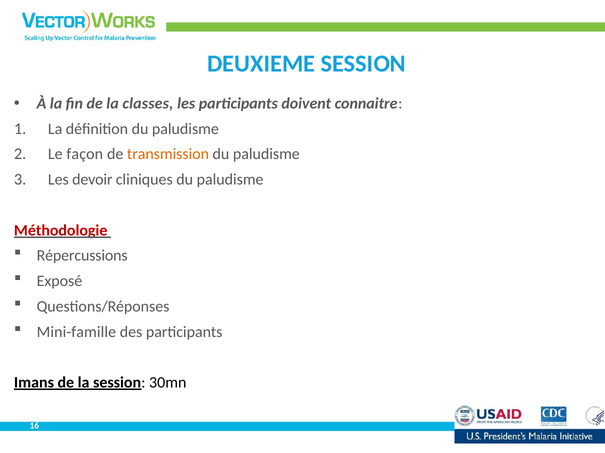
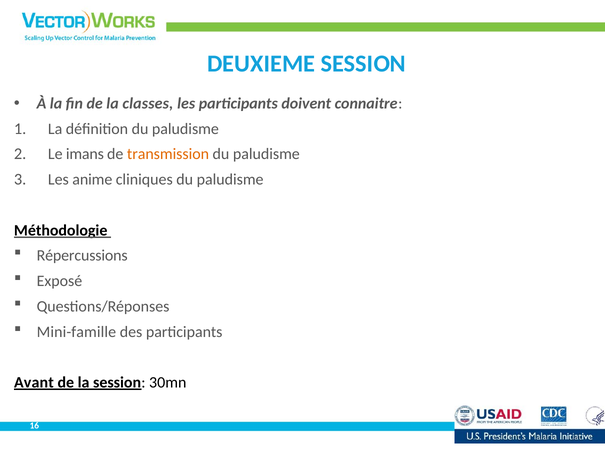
façon: façon -> imans (85, 154)
devoir: devoir -> anime (92, 180)
Méthodologie colour: red -> black (61, 231)
Imans: Imans -> Avant (34, 383)
